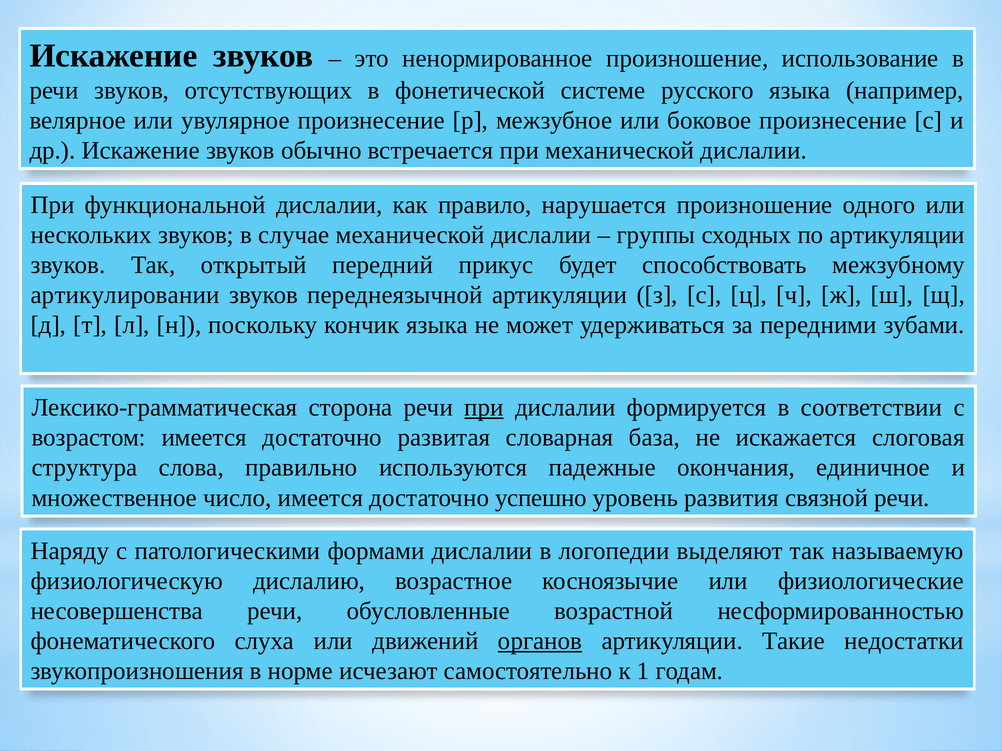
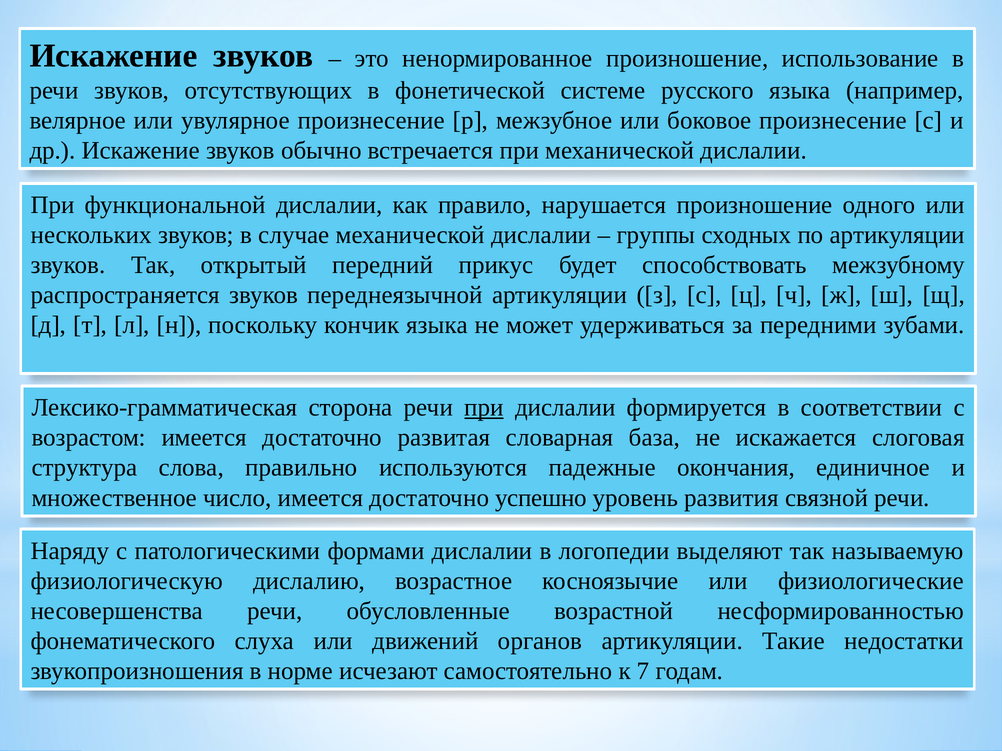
артикулировании: артикулировании -> распространяется (125, 295)
органов underline: present -> none (540, 641)
1: 1 -> 7 (643, 671)
